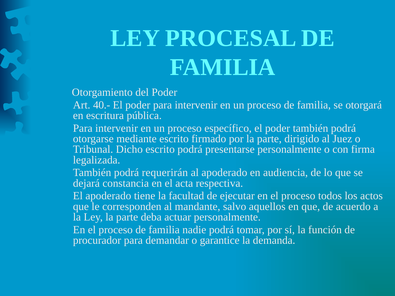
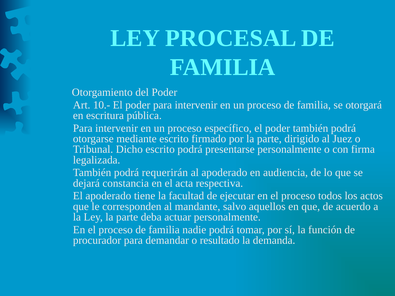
40.-: 40.- -> 10.- (102, 105)
garantice: garantice -> resultado (220, 240)
